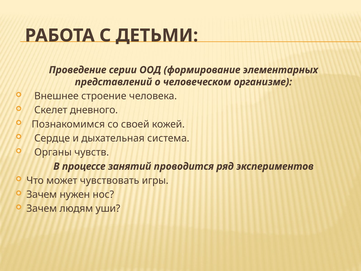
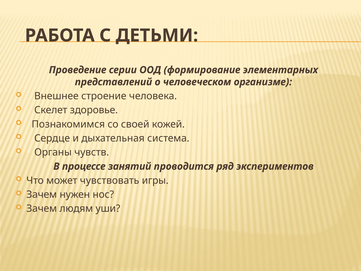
дневного: дневного -> здоровье (94, 110)
